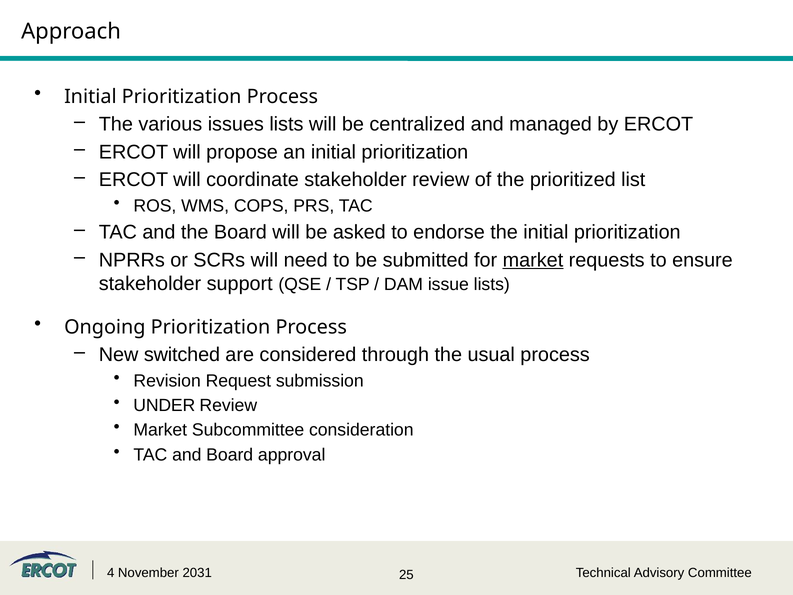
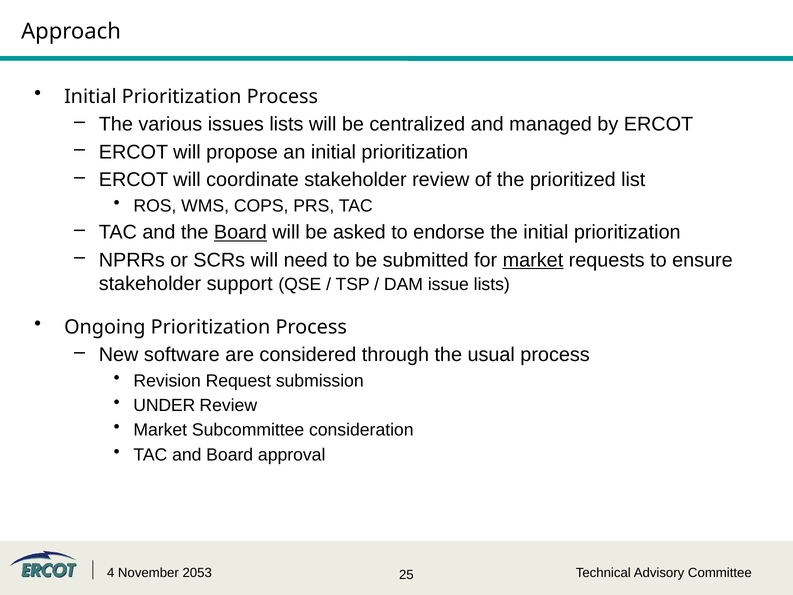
Board underline: none -> present (240, 232)
switched: switched -> software (182, 355)
2031: 2031 -> 2053 (197, 573)
